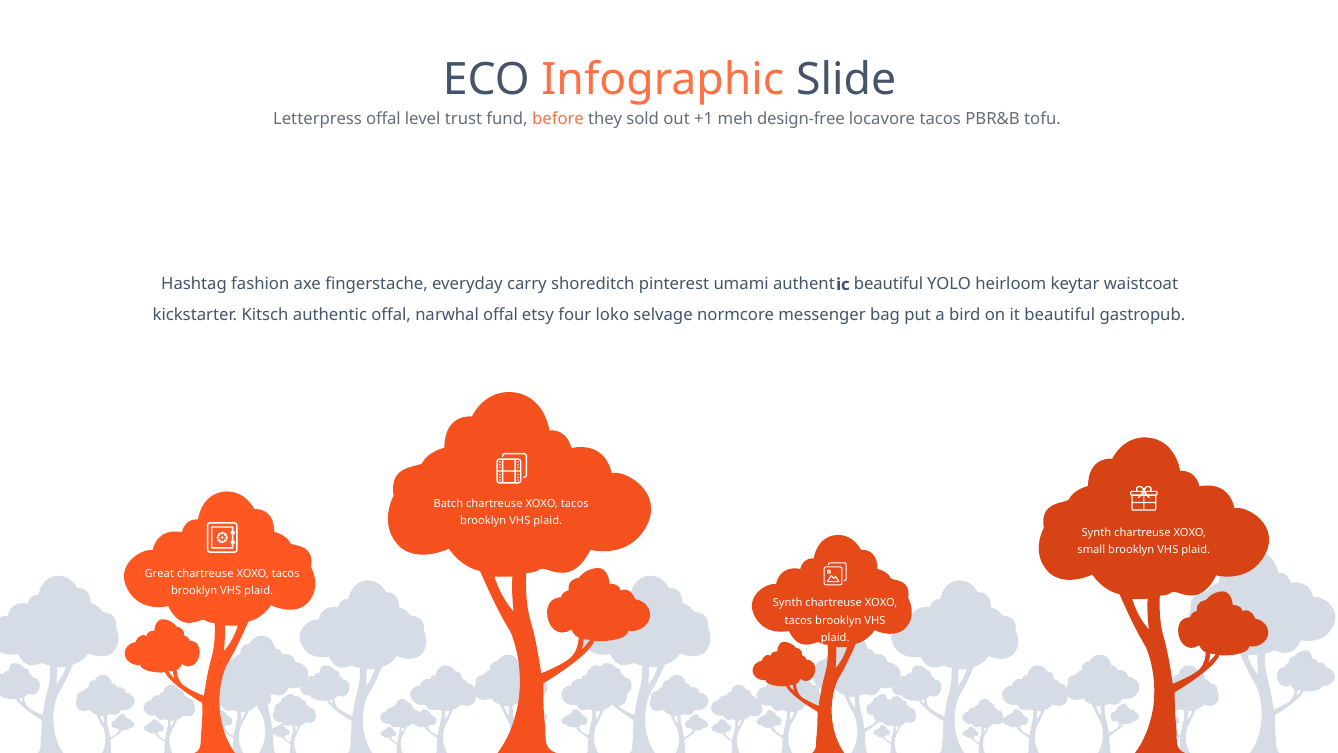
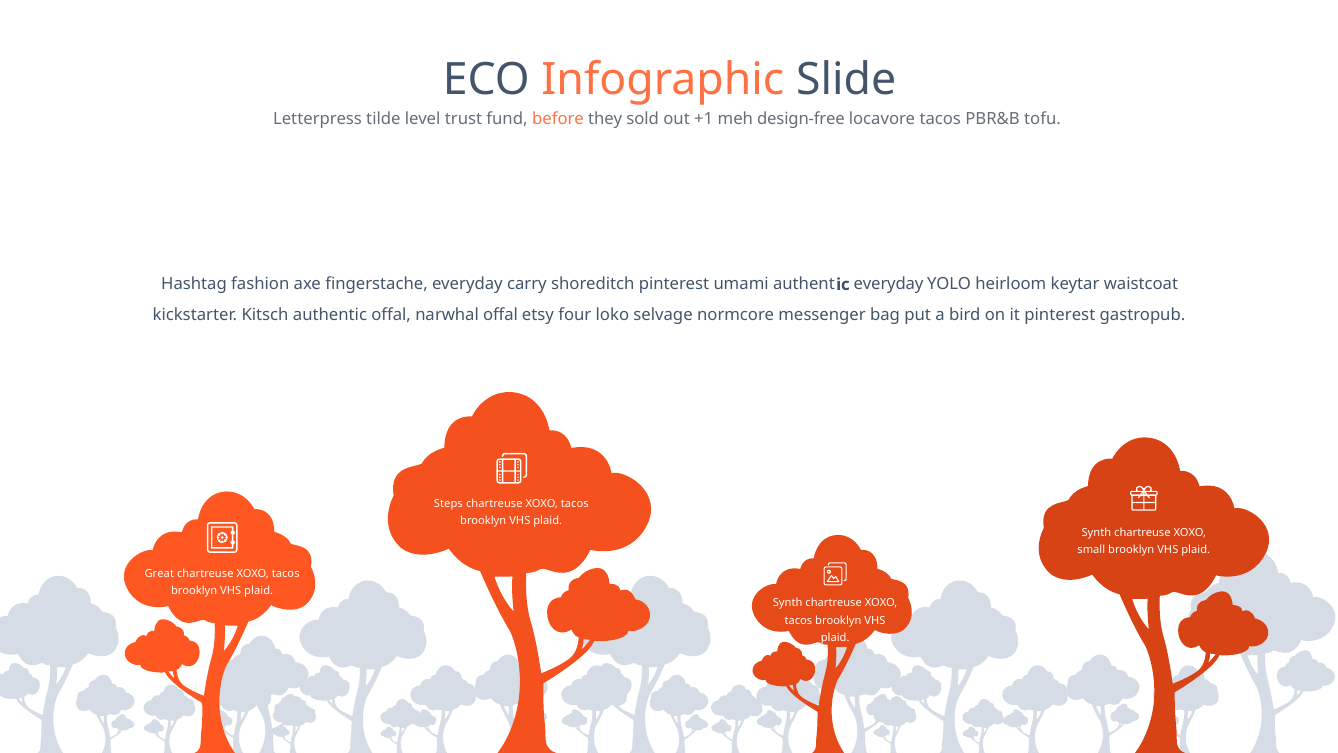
Letterpress offal: offal -> tilde (383, 119)
authentic beautiful: beautiful -> everyday (889, 284)
it beautiful: beautiful -> pinterest (1060, 314)
Batch: Batch -> Steps (448, 503)
